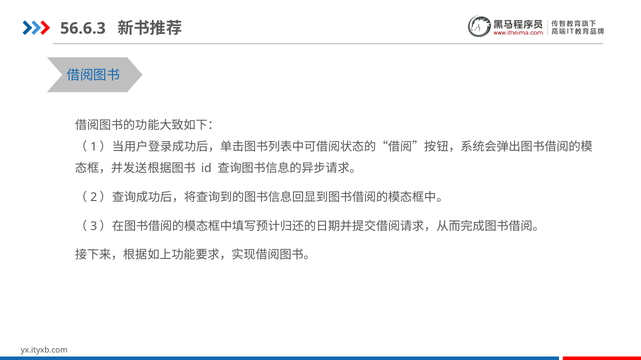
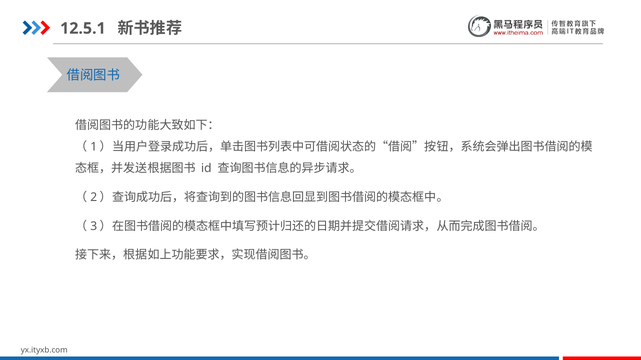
56.6.3: 56.6.3 -> 12.5.1 (83, 28)
